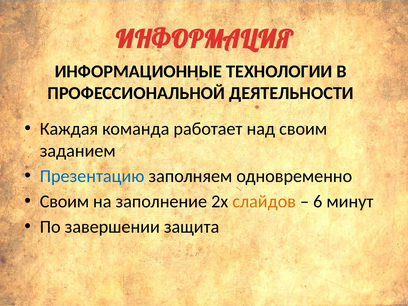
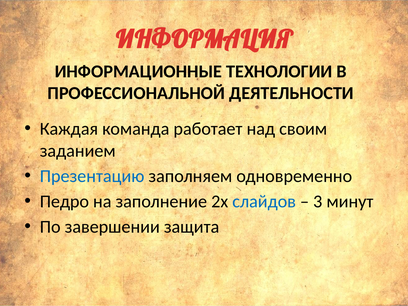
Своим: Своим -> Педро (64, 202)
слайдов colour: orange -> blue (264, 202)
6: 6 -> 3 (318, 202)
